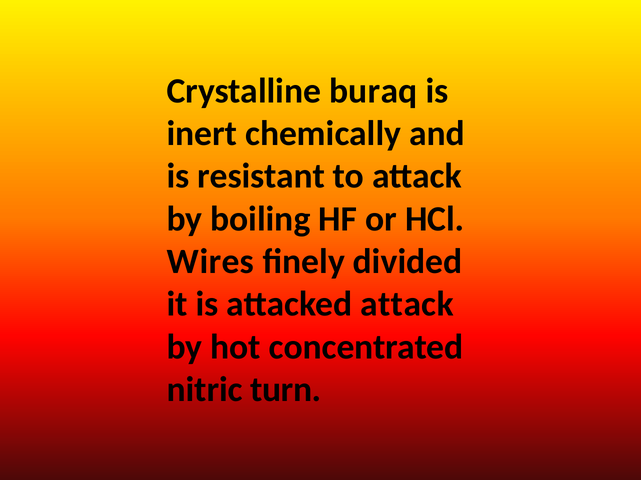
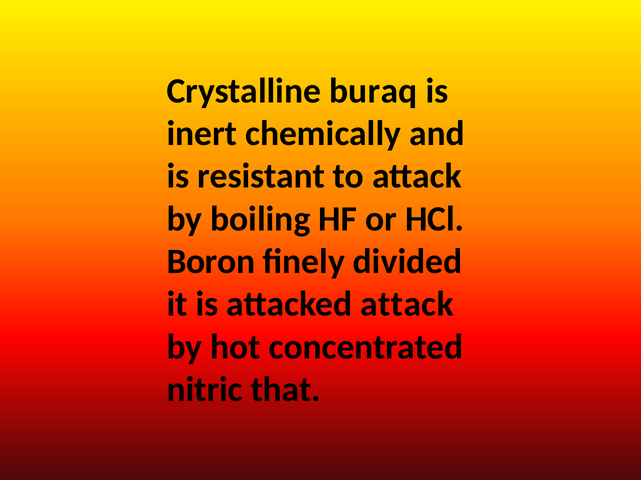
Wires: Wires -> Boron (211, 262)
turn: turn -> that (286, 390)
